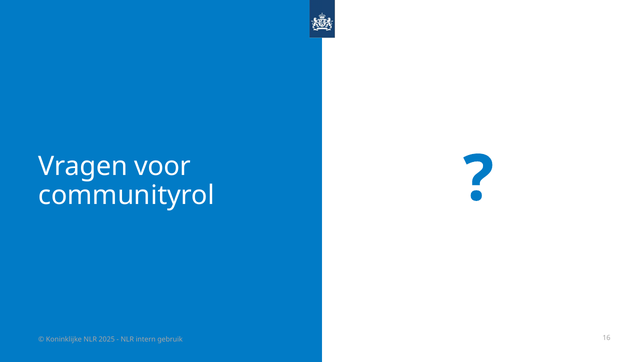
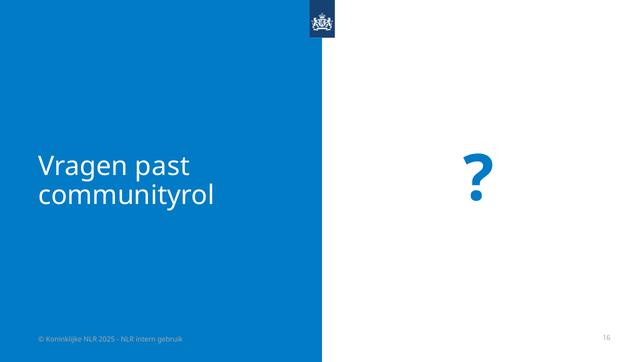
voor: voor -> past (162, 166)
